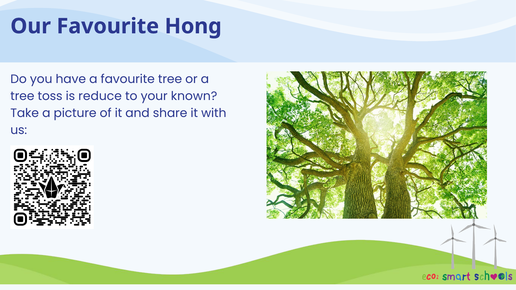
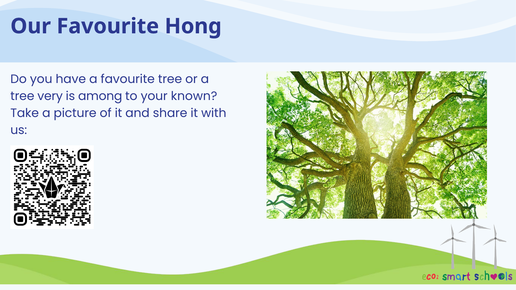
toss: toss -> very (50, 96)
reduce: reduce -> among (100, 96)
